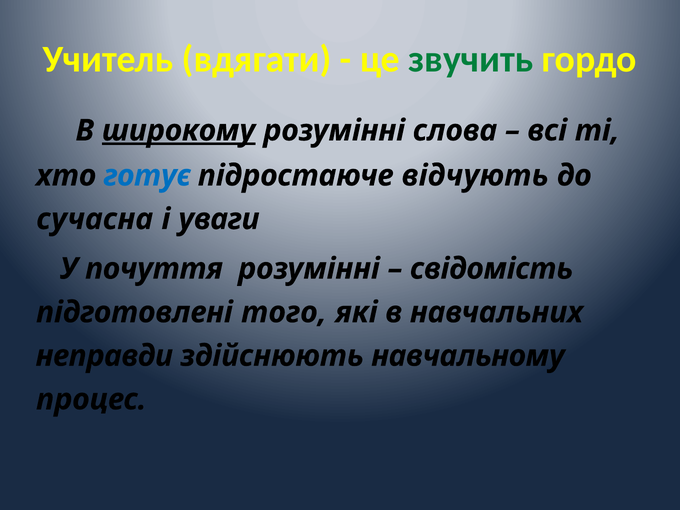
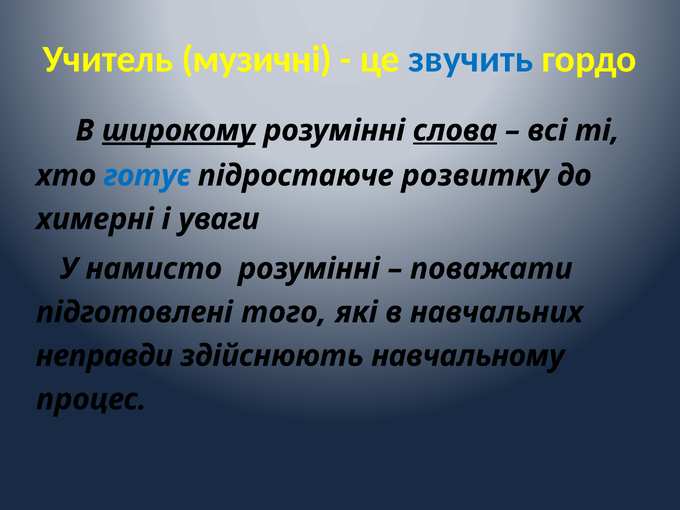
вдягати: вдягати -> музичні (257, 59)
звучить colour: green -> blue (471, 59)
слова underline: none -> present (455, 131)
відчують: відчують -> розвитку (475, 176)
сучасна: сучасна -> химерні (95, 219)
почуття: почуття -> намисто (154, 269)
свідомість: свідомість -> поважати (491, 269)
